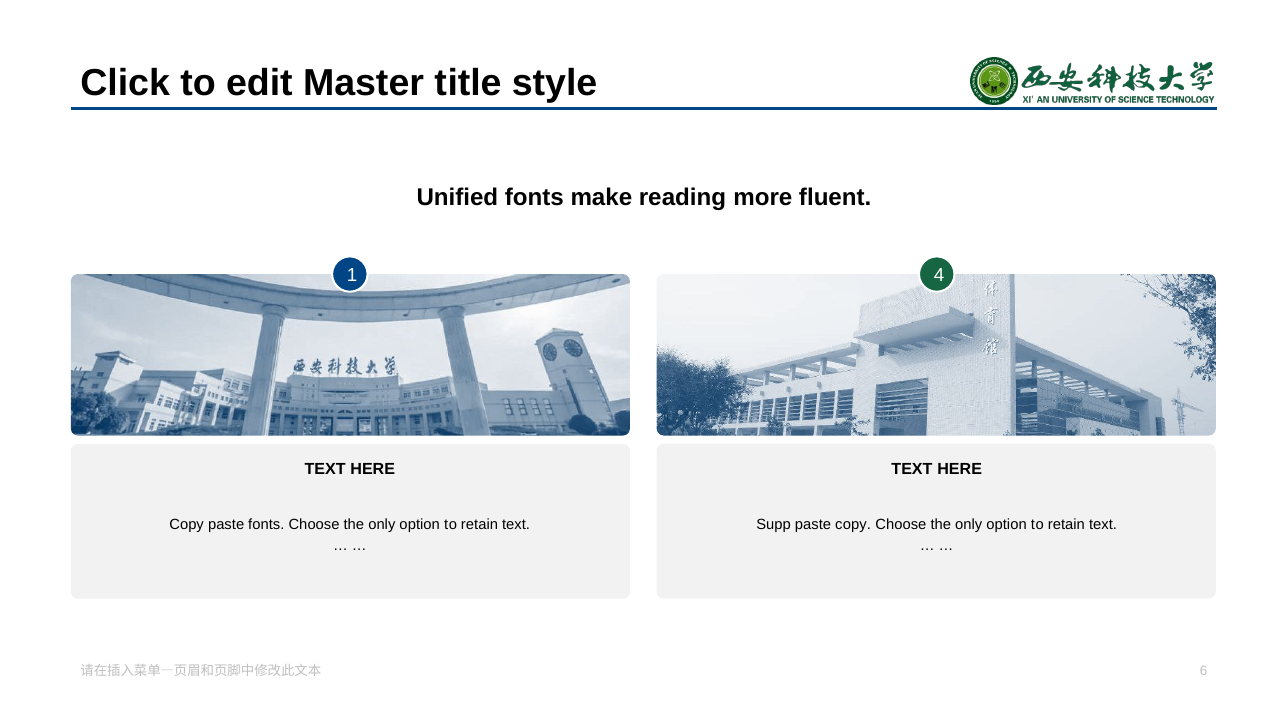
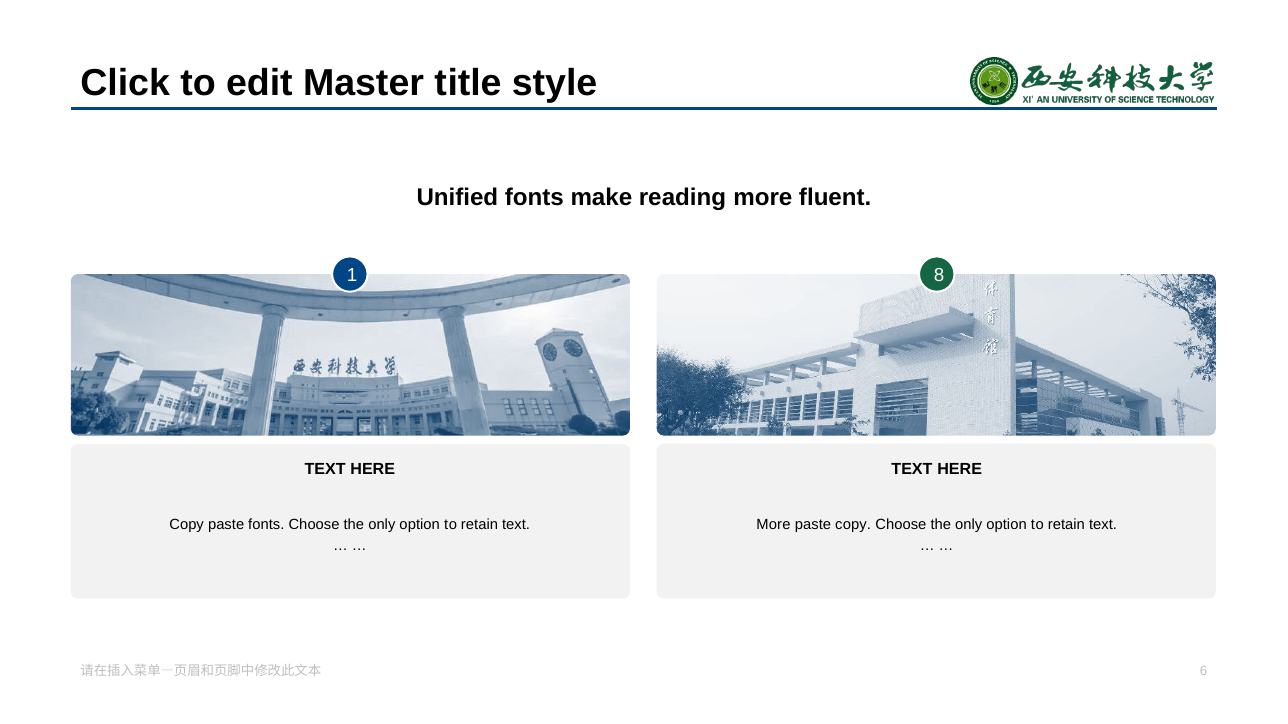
4: 4 -> 8 (939, 276)
Supp: Supp -> More (773, 525)
